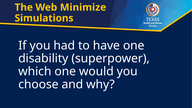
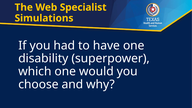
Minimize: Minimize -> Specialist (83, 7)
